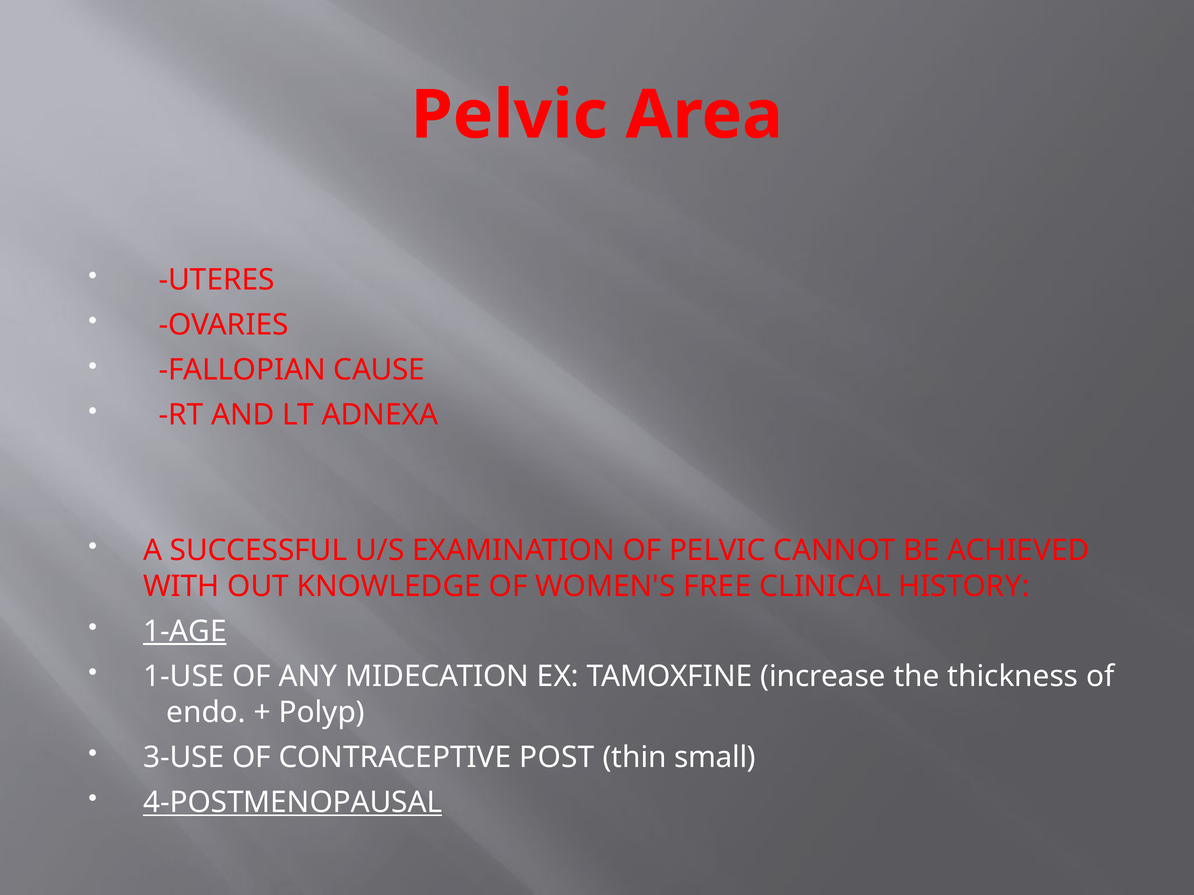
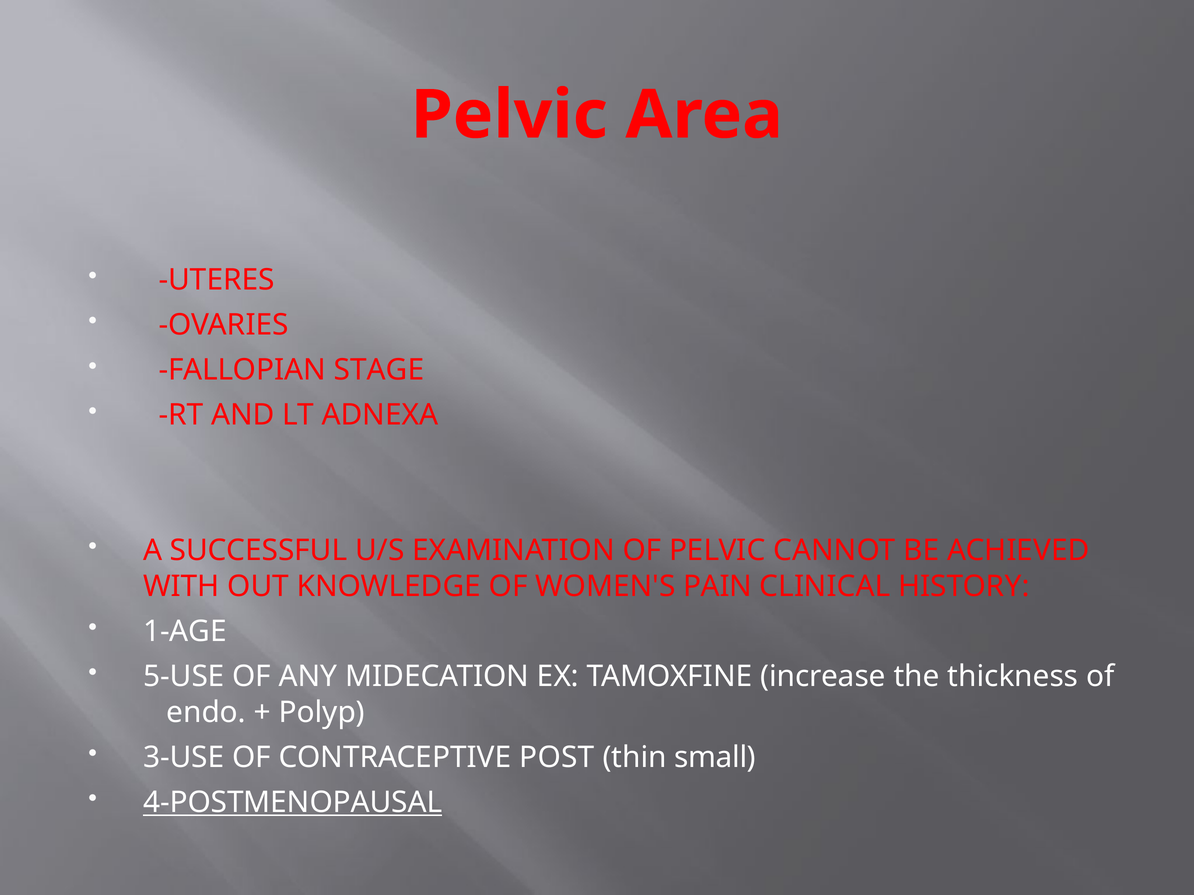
CAUSE: CAUSE -> STAGE (379, 370)
FREE: FREE -> PAIN (718, 587)
1-AGE underline: present -> none (185, 632)
1-USE: 1-USE -> 5-USE (184, 677)
